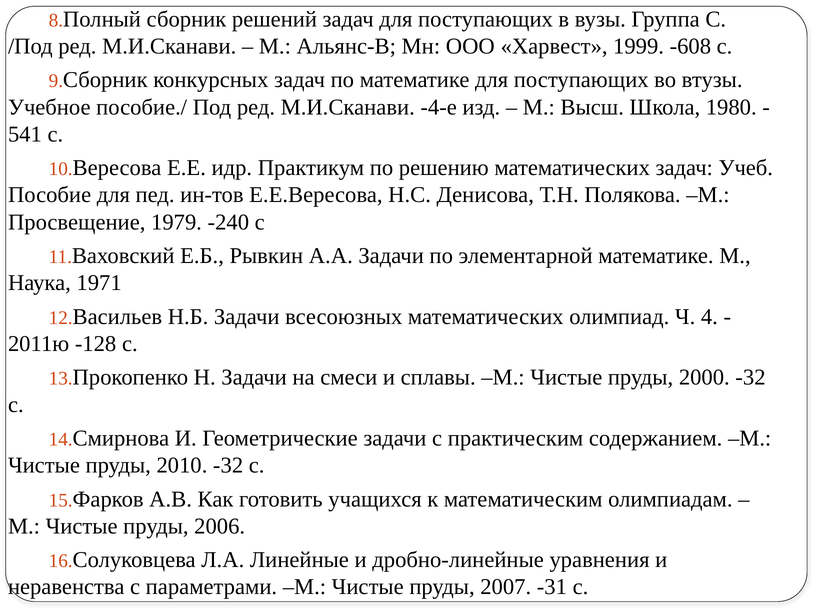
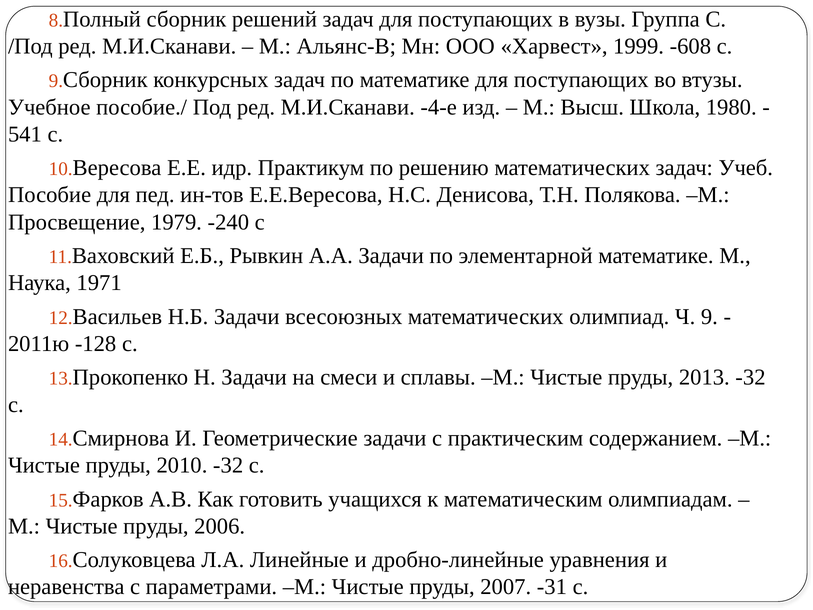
Ч 4: 4 -> 9 (709, 316)
2000: 2000 -> 2013 (704, 377)
